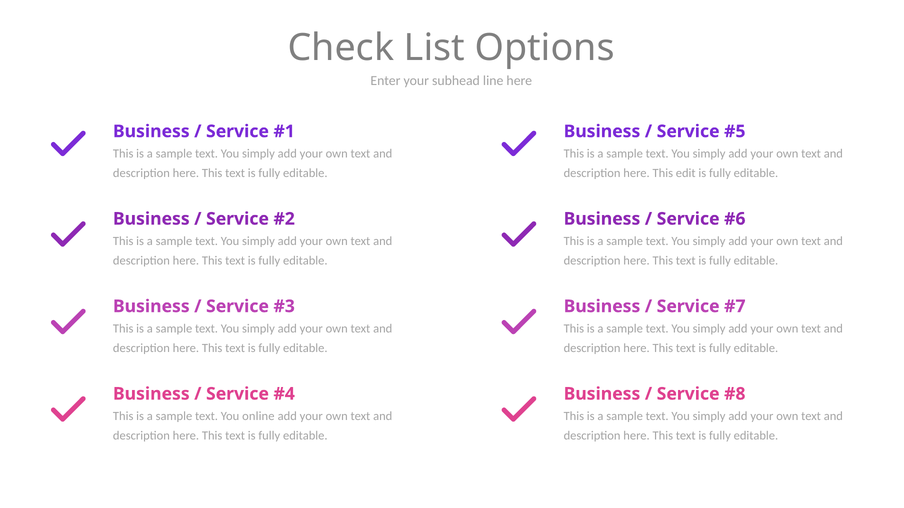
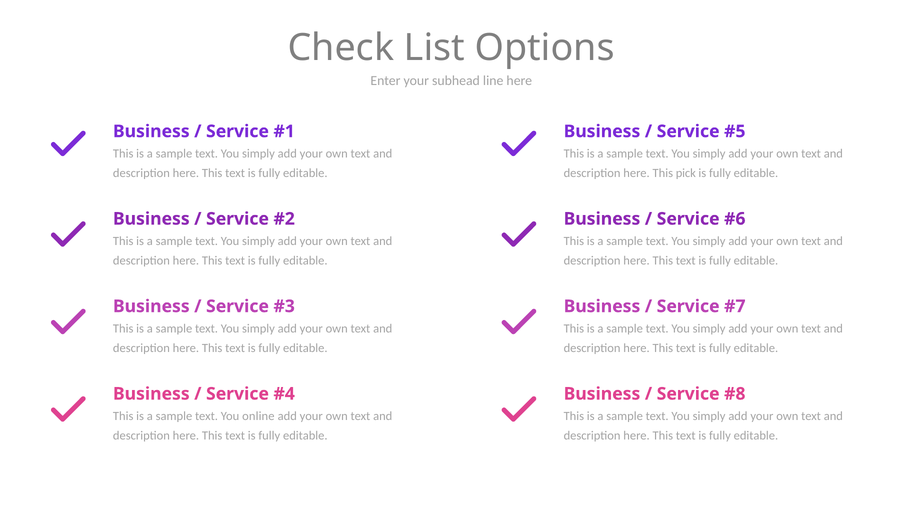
edit: edit -> pick (686, 173)
